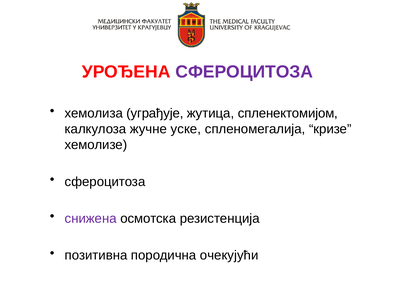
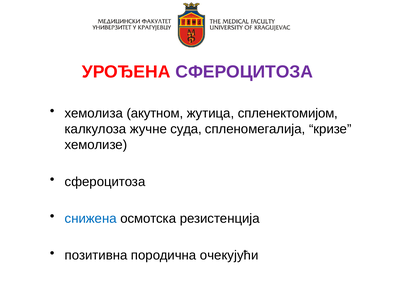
уграђује: уграђује -> акутном (155, 113)
уске: уске -> суда (186, 129)
снижена colour: purple -> blue (91, 219)
